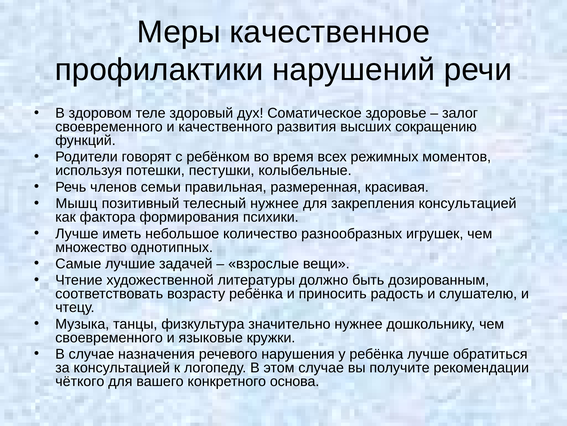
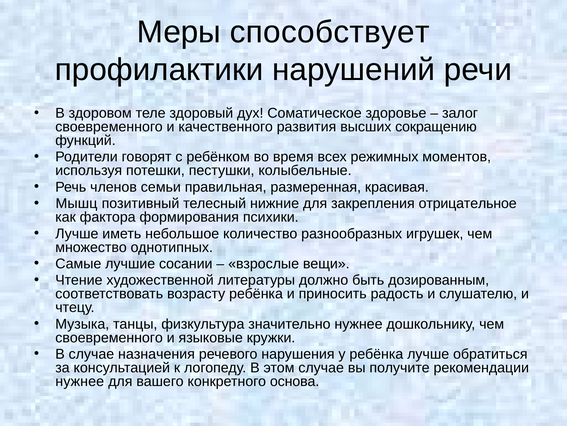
качественное: качественное -> способствует (330, 32)
телесный нужнее: нужнее -> нижние (275, 203)
закрепления консультацией: консультацией -> отрицательное (468, 203)
задачей: задачей -> сосании (186, 263)
чёткого: чёткого -> нужнее (80, 381)
